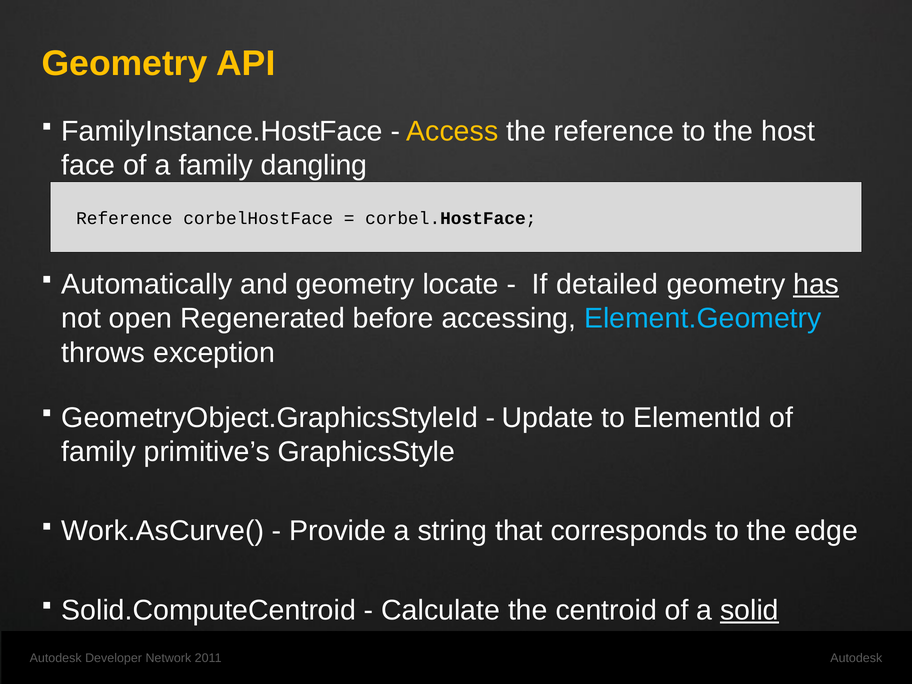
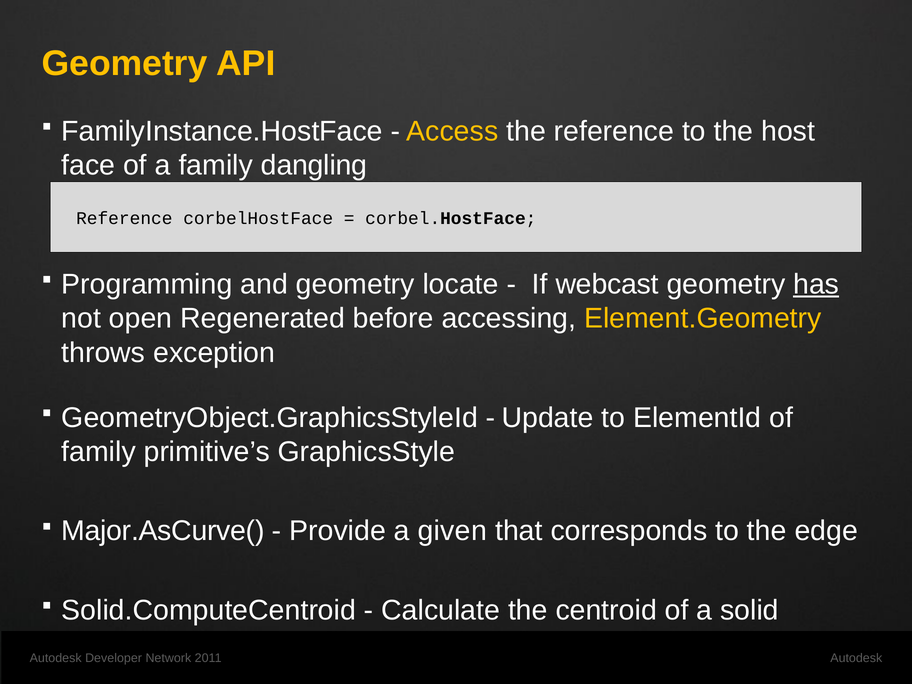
Automatically: Automatically -> Programming (147, 284)
detailed: detailed -> webcast (607, 284)
Element.Geometry colour: light blue -> yellow (703, 318)
Work.AsCurve(: Work.AsCurve( -> Major.AsCurve( (163, 531)
string: string -> given (452, 531)
solid underline: present -> none (750, 610)
